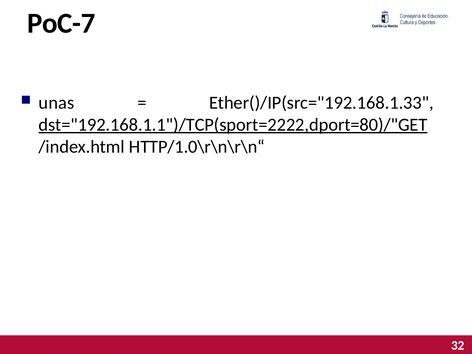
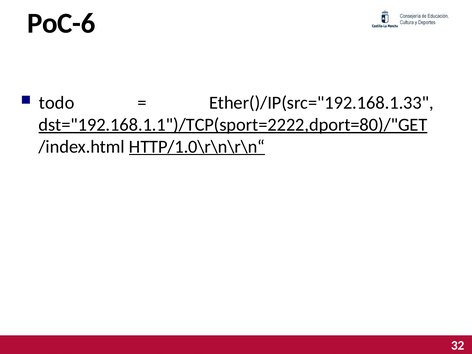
PoC-7: PoC-7 -> PoC-6 (61, 23)
unas: unas -> todo (57, 103)
HTTP/1.0\r\n\r\n“ underline: none -> present (197, 147)
